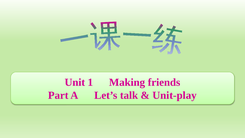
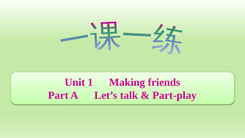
Unit-play: Unit-play -> Part-play (175, 95)
